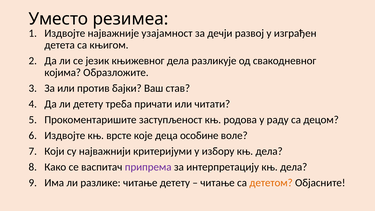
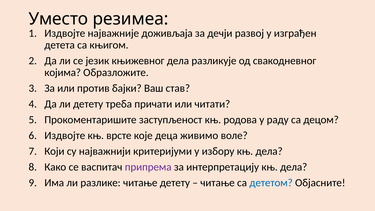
узајамност: узајамност -> доживљаја (167, 33)
особине: особине -> живимо (199, 135)
дететом colour: orange -> blue (271, 183)
